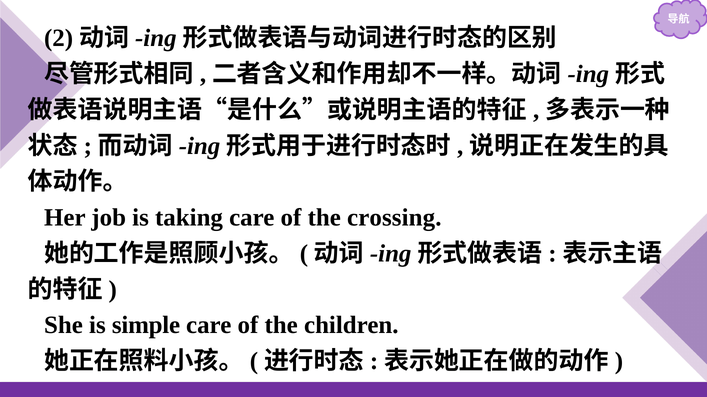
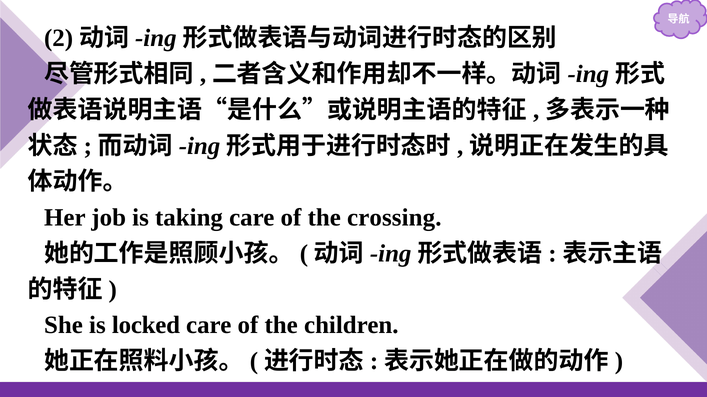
simple: simple -> locked (146, 326)
